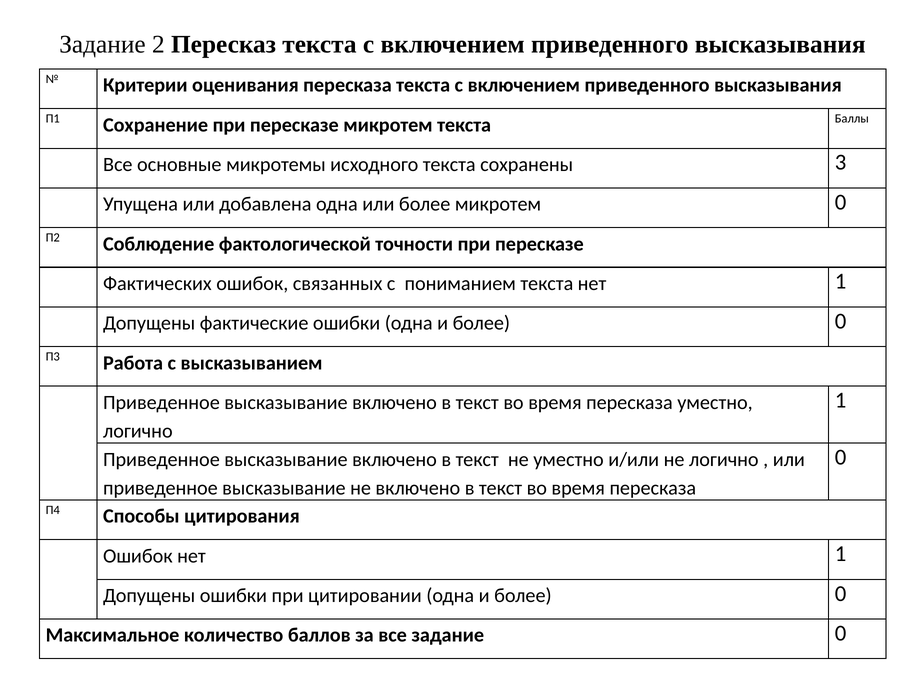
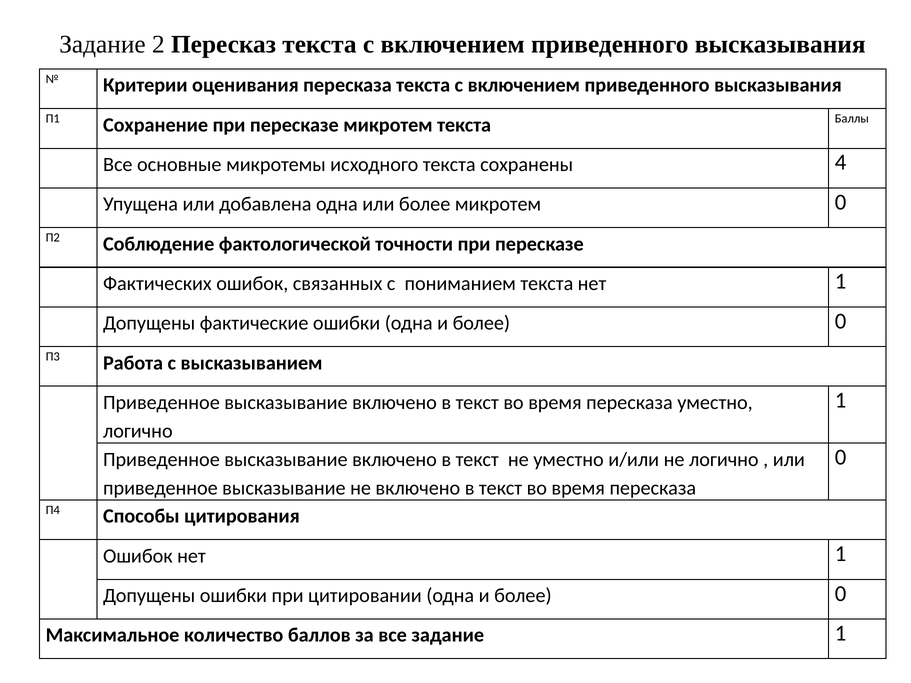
3: 3 -> 4 (841, 163)
задание 0: 0 -> 1 (841, 633)
